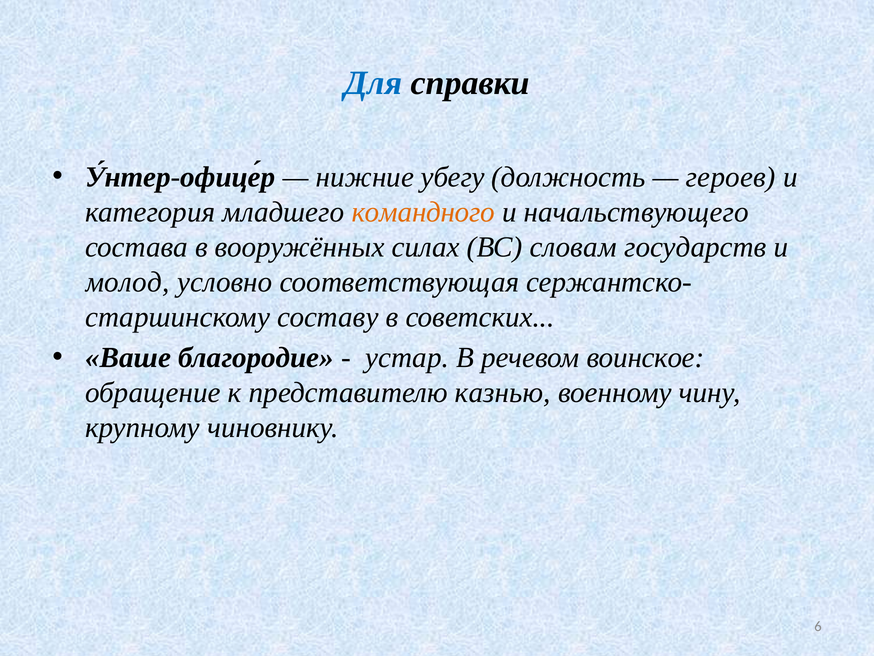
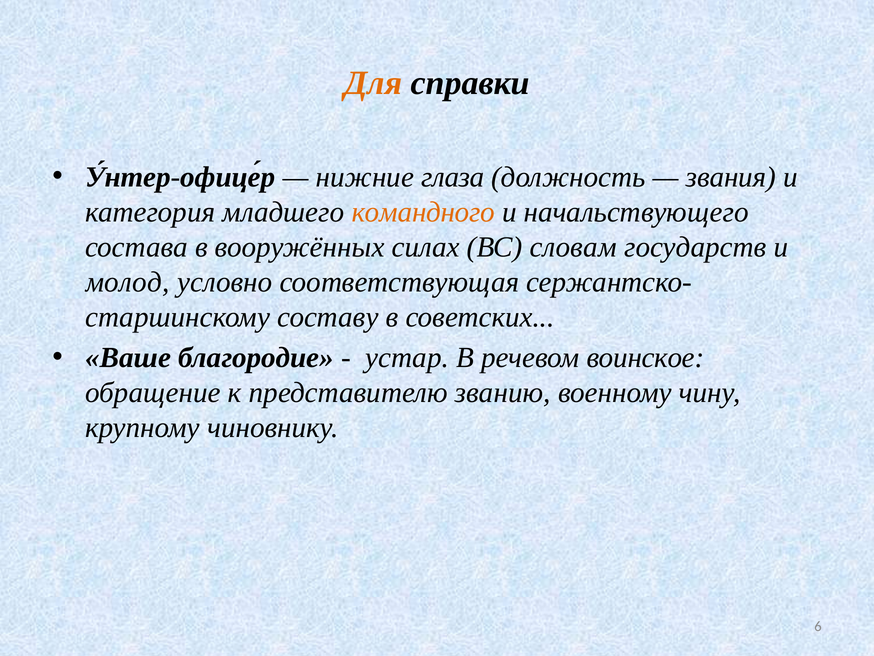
Для colour: blue -> orange (373, 83)
убегу: убегу -> глаза (453, 177)
героев: героев -> звания (731, 177)
казнью: казнью -> званию (503, 392)
